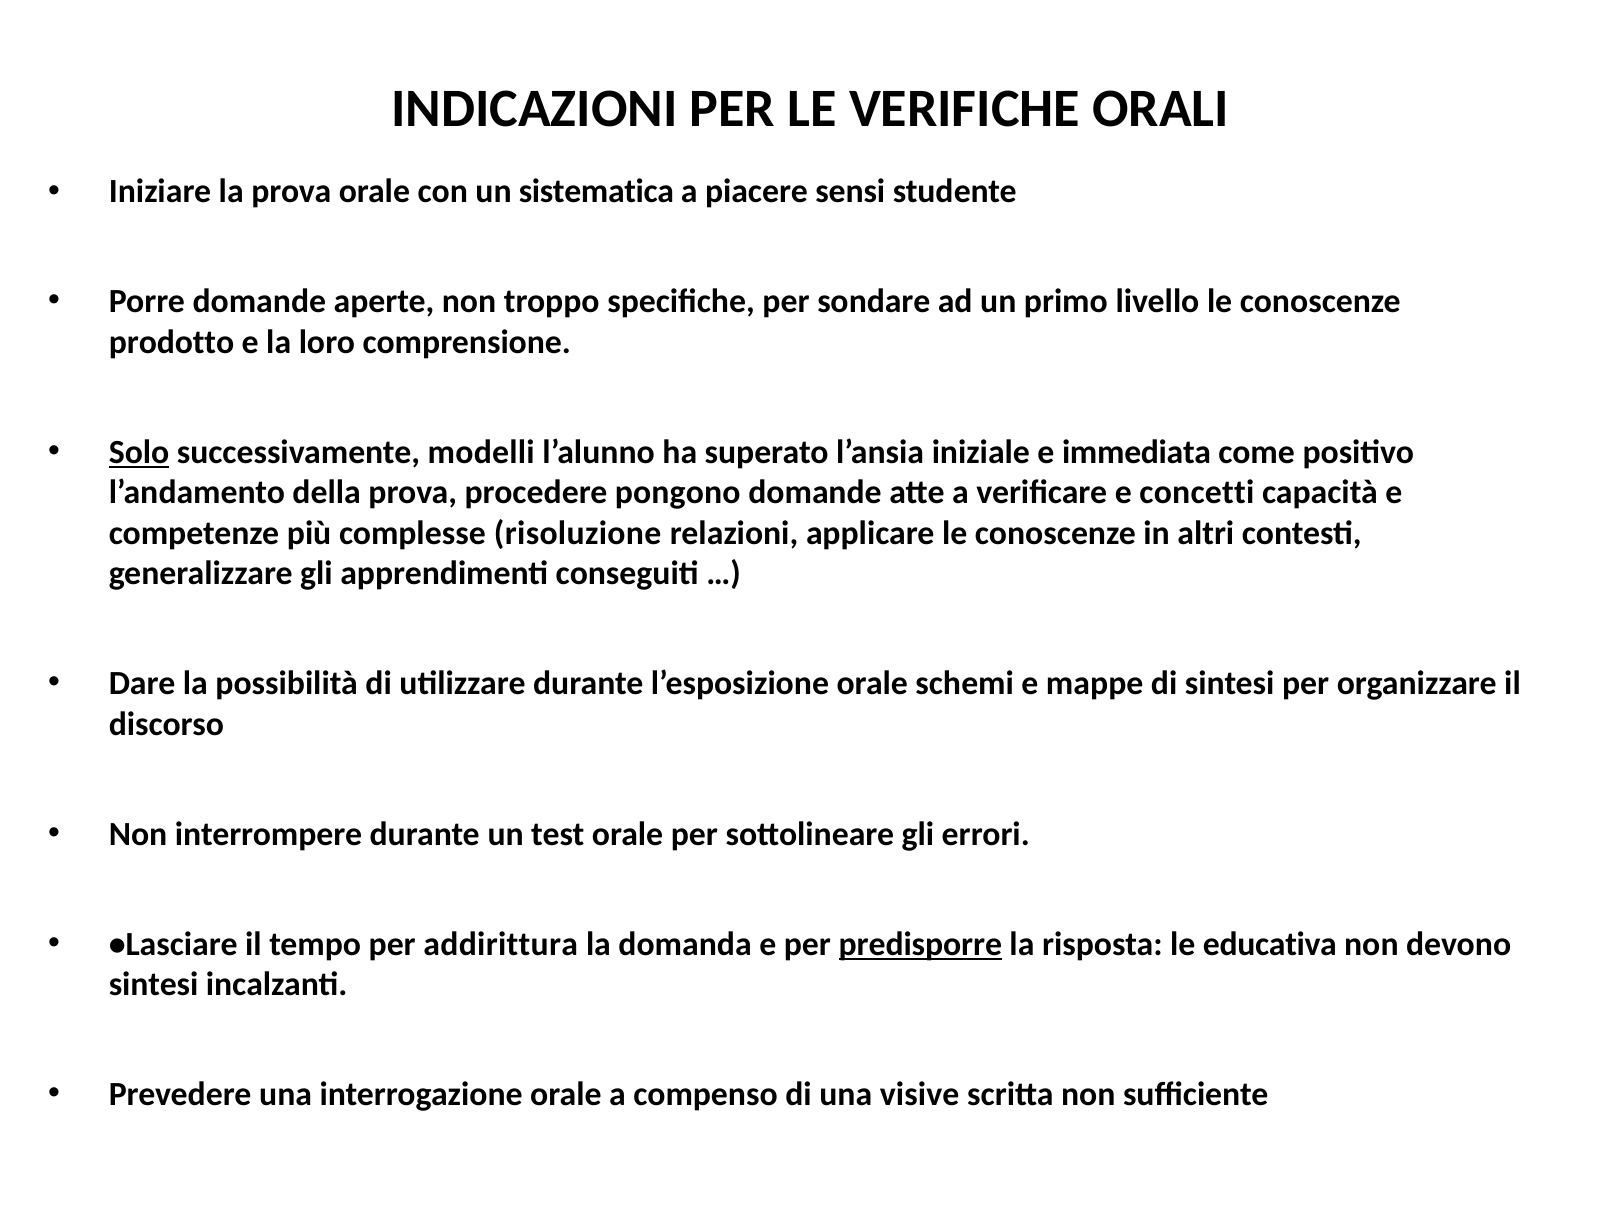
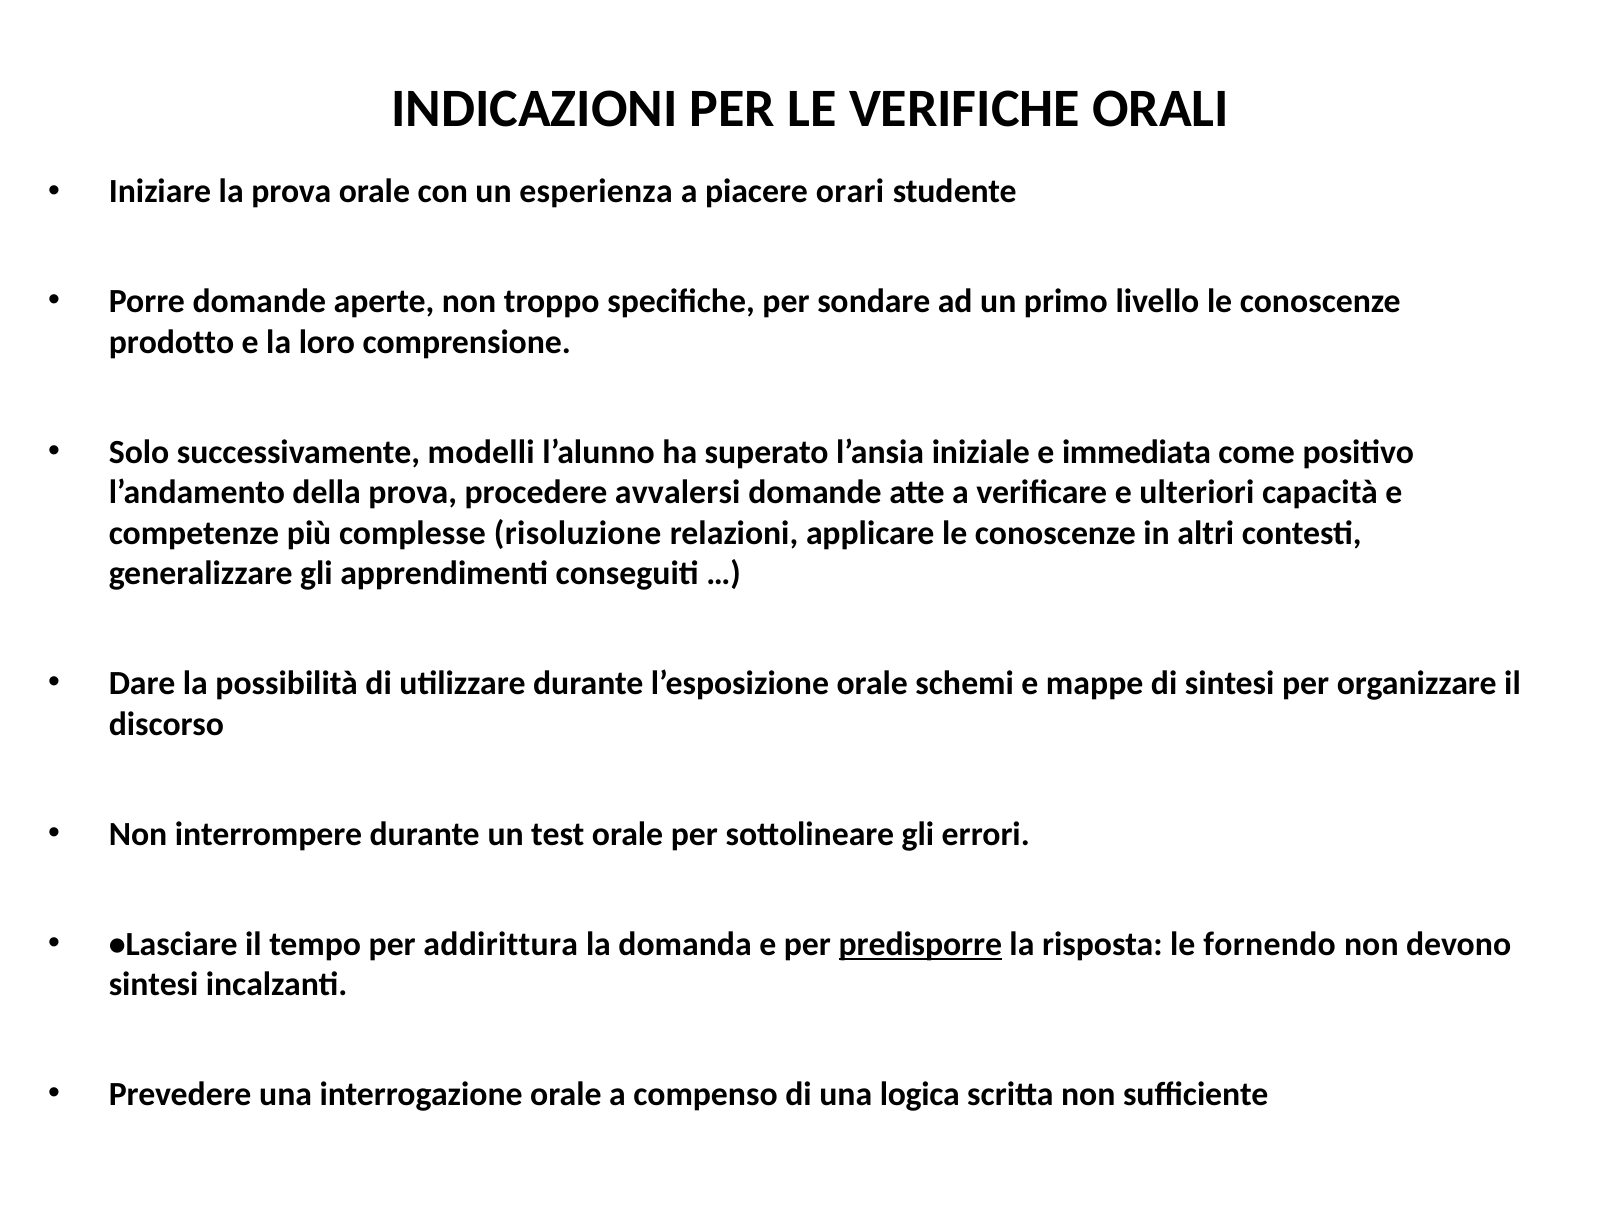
sistematica: sistematica -> esperienza (596, 192)
sensi: sensi -> orari (850, 192)
Solo underline: present -> none (139, 452)
pongono: pongono -> avvalersi (678, 493)
concetti: concetti -> ulteriori (1197, 493)
educativa: educativa -> fornendo (1270, 944)
visive: visive -> logica (920, 1094)
